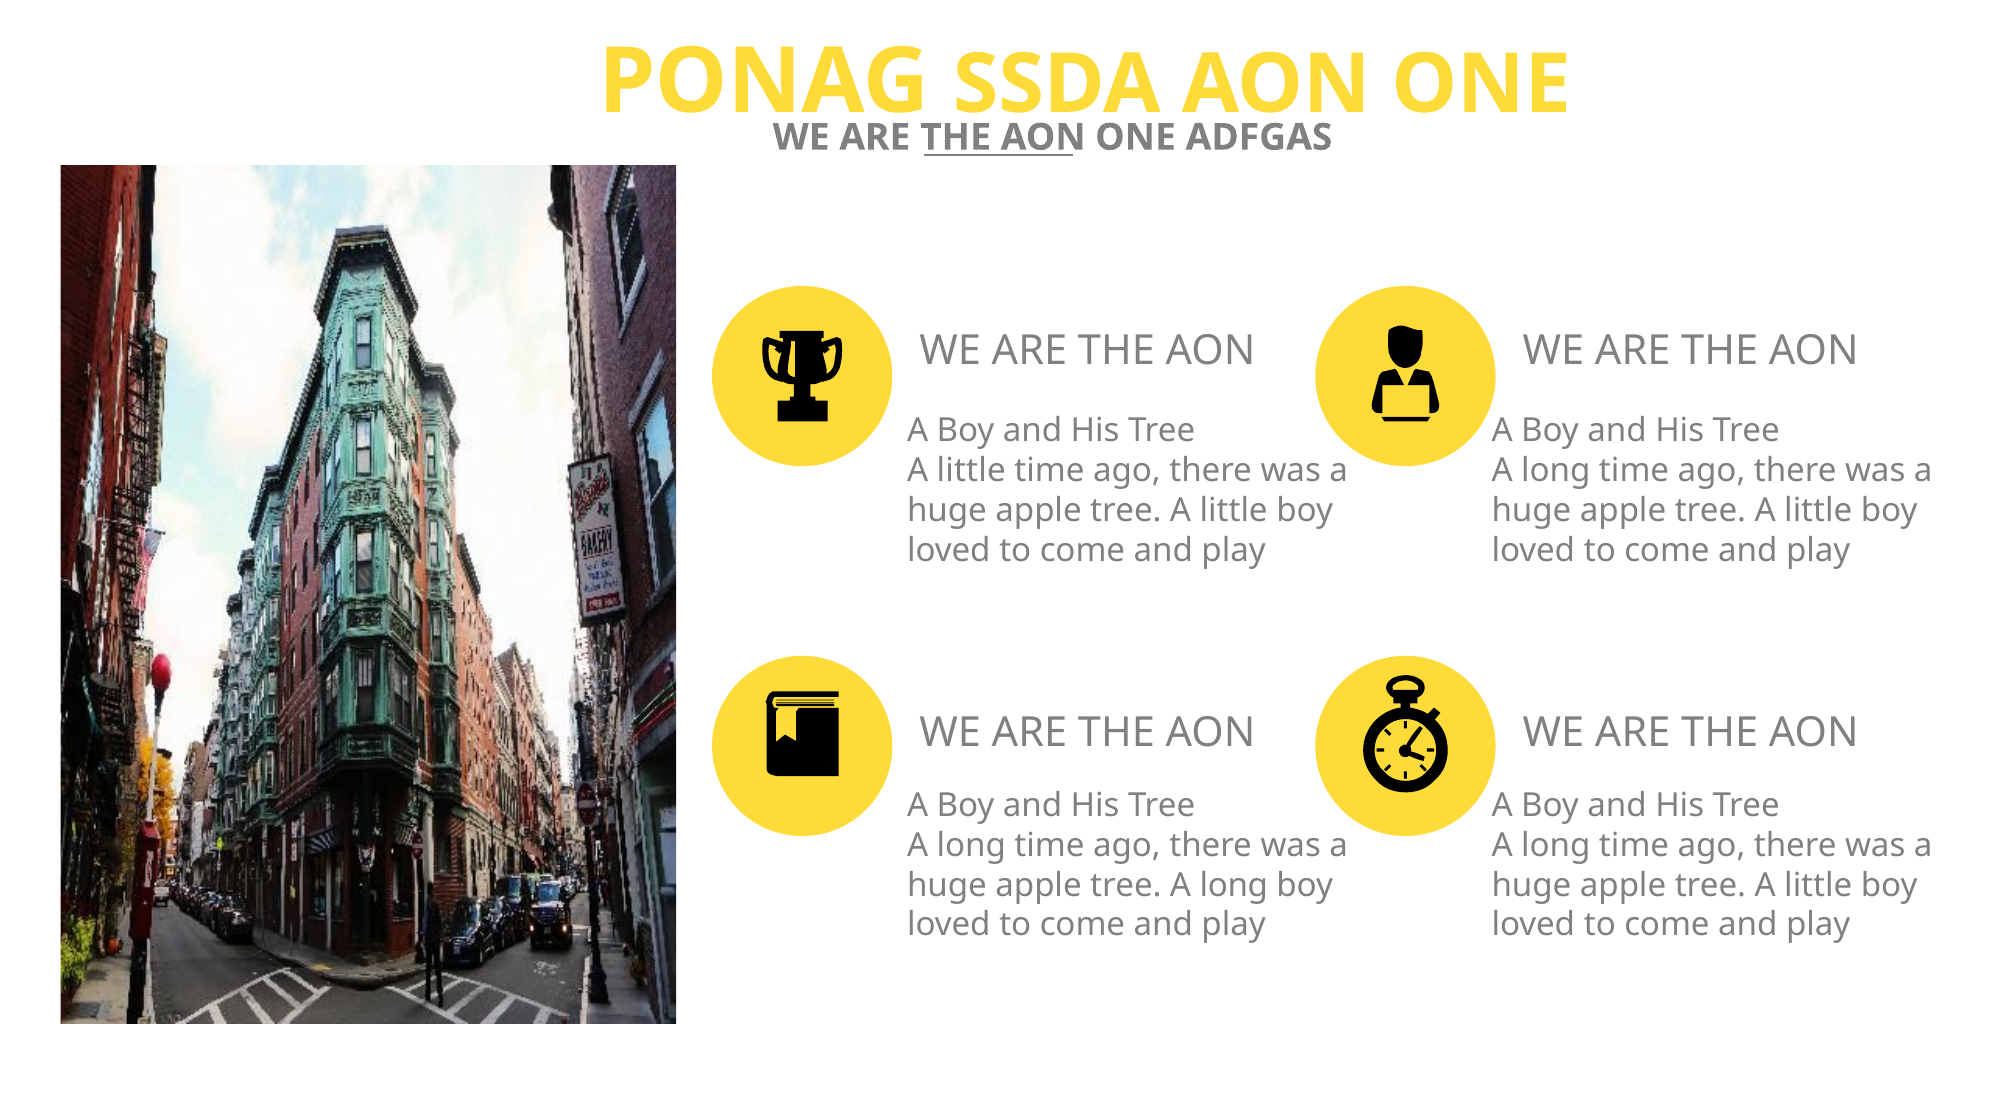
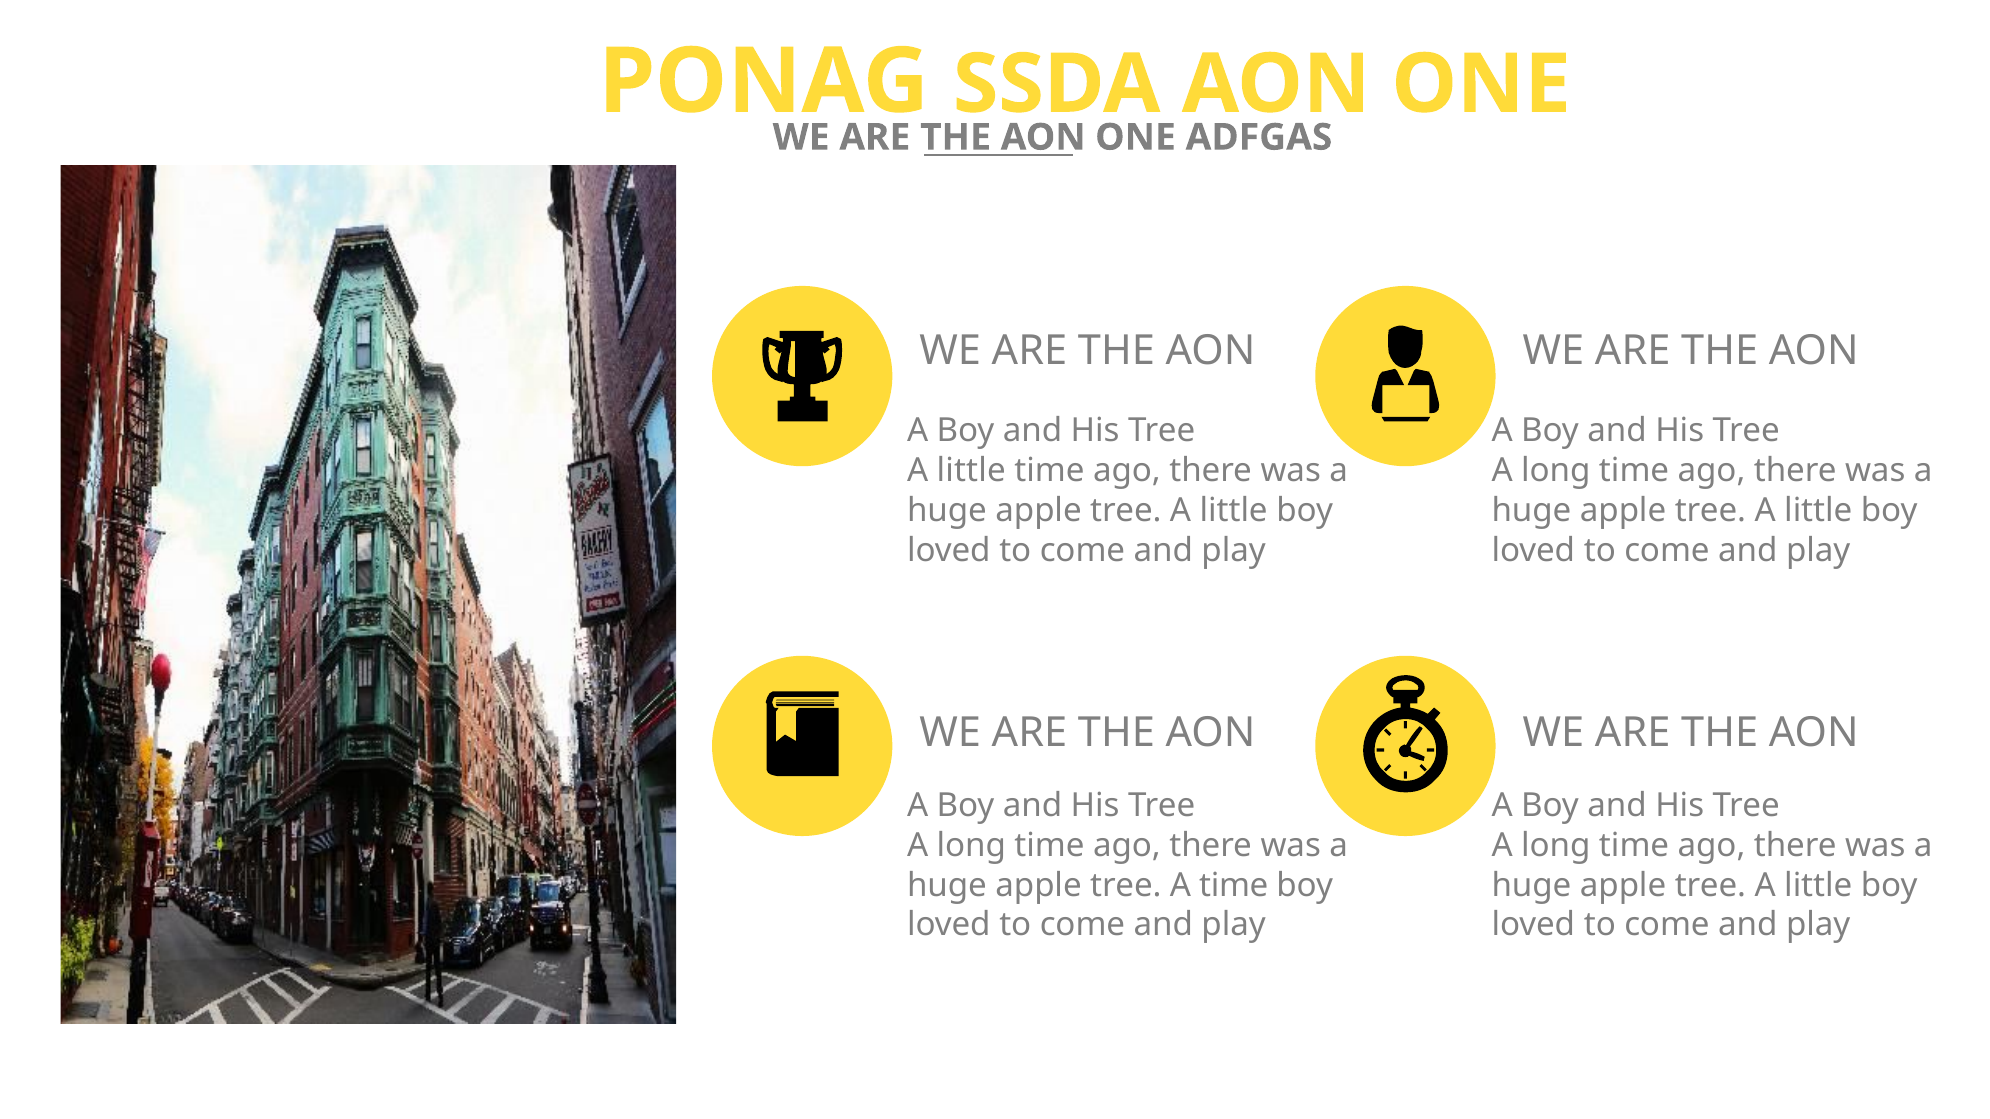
apple tree A long: long -> time (1234, 885)
